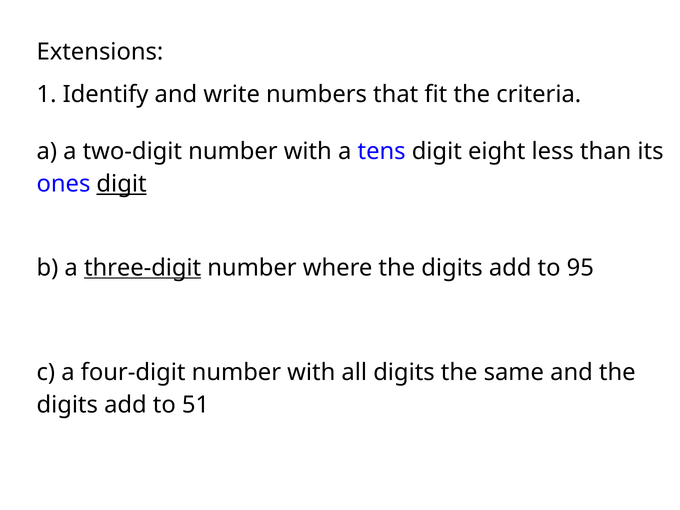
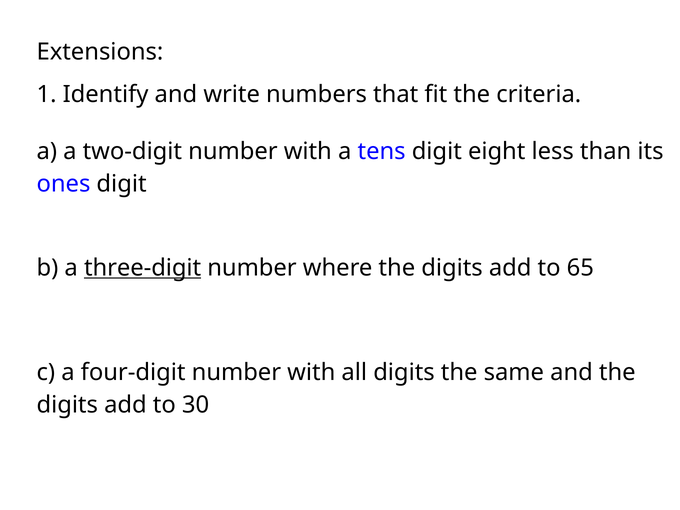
digit underline: present -> none (122, 184)
95: 95 -> 65 (580, 268)
51: 51 -> 30 (196, 405)
